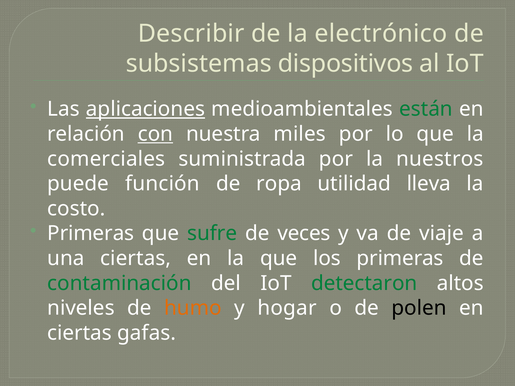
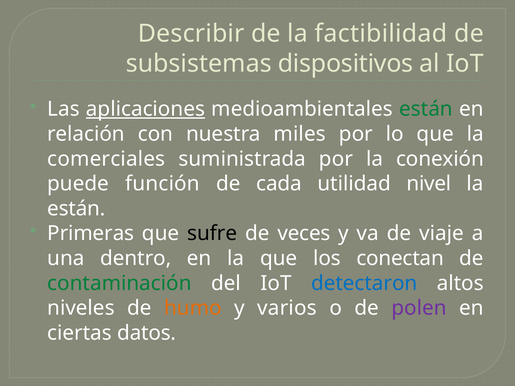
electrónico: electrónico -> factibilidad (381, 34)
con underline: present -> none (155, 134)
nuestros: nuestros -> conexión (440, 159)
ropa: ropa -> cada (279, 184)
lleva: lleva -> nivel (429, 184)
costo: costo -> están (76, 209)
sufre colour: green -> black (212, 234)
una ciertas: ciertas -> dentro (136, 259)
los primeras: primeras -> conectan (400, 259)
detectaron colour: green -> blue (364, 283)
hogar: hogar -> varios (287, 308)
polen colour: black -> purple (419, 308)
gafas: gafas -> datos (147, 333)
